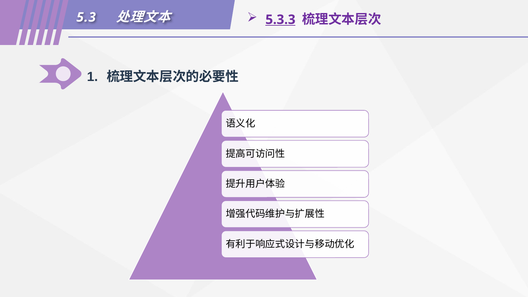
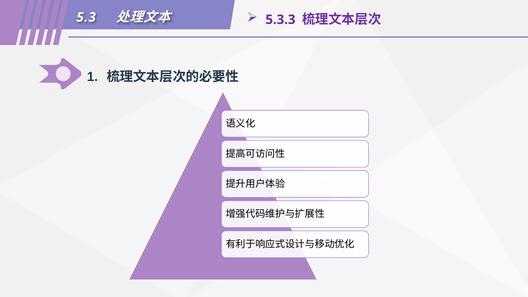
5.3.3 underline: present -> none (280, 20)
